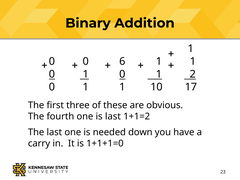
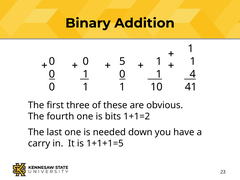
6: 6 -> 5 (122, 61)
2: 2 -> 4 (193, 74)
17: 17 -> 41 (191, 87)
is last: last -> bits (113, 116)
1+1+1=0: 1+1+1=0 -> 1+1+1=5 (105, 143)
